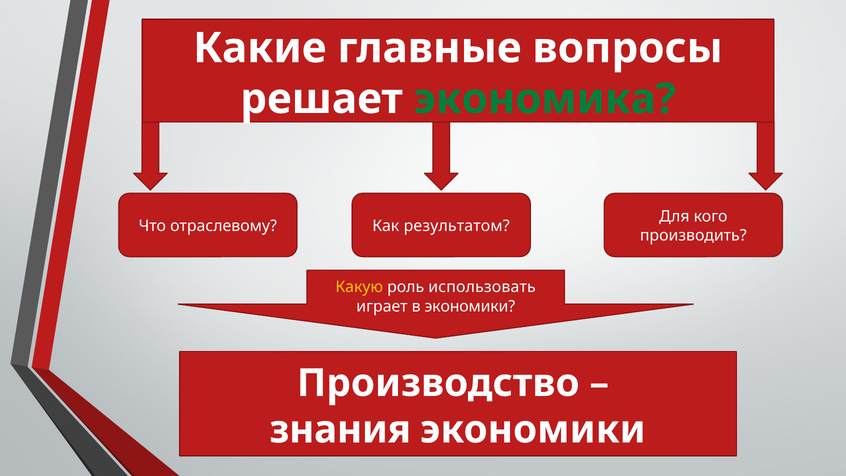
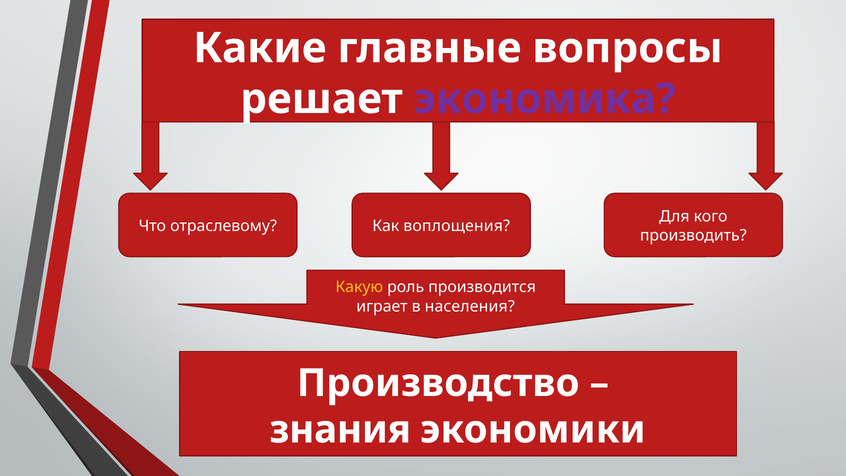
экономика colour: green -> purple (545, 99)
результатом: результатом -> воплощения (457, 226)
использовать: использовать -> производится (482, 287)
в экономики: экономики -> населения (470, 306)
